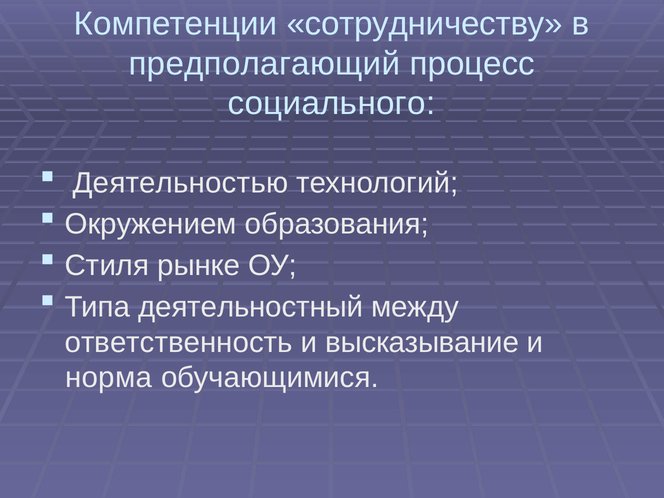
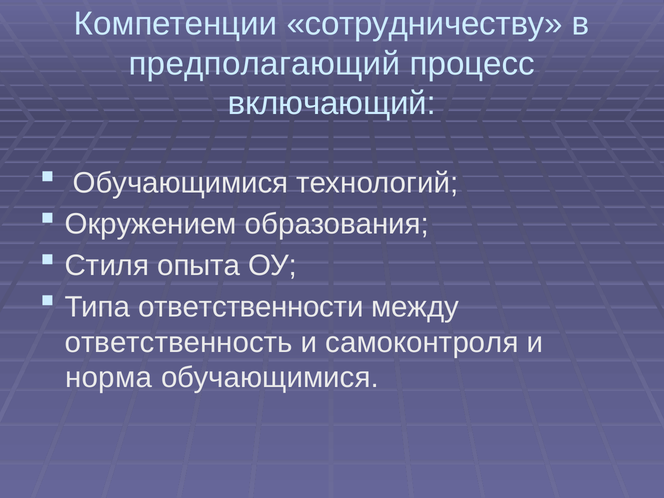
социального: социального -> включающий (332, 103)
Деятельностью: Деятельностью -> Обучающимися (181, 183)
рынке: рынке -> опыта (199, 266)
деятельностный: деятельностный -> ответственности (251, 307)
высказывание: высказывание -> самоконтроля (422, 342)
